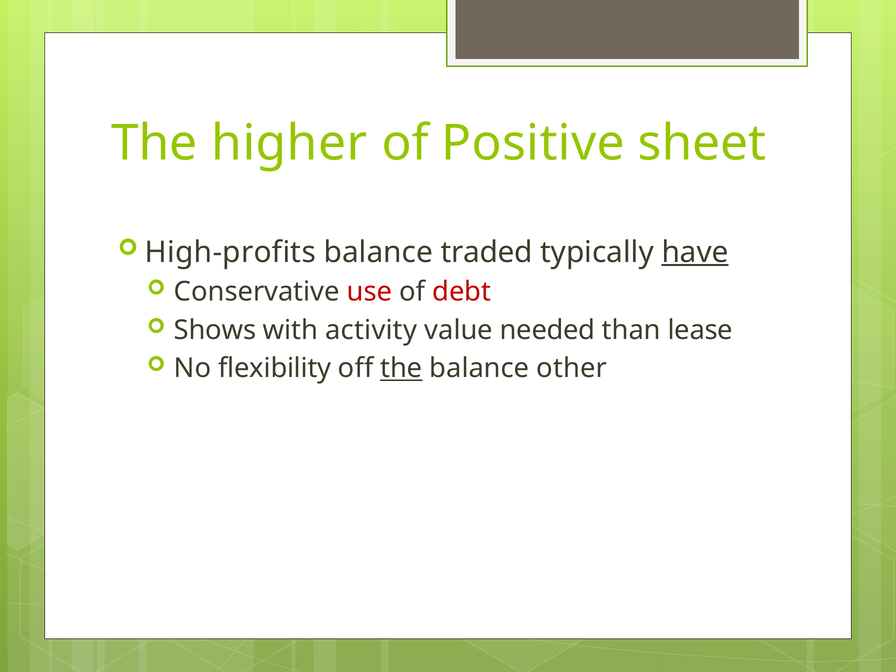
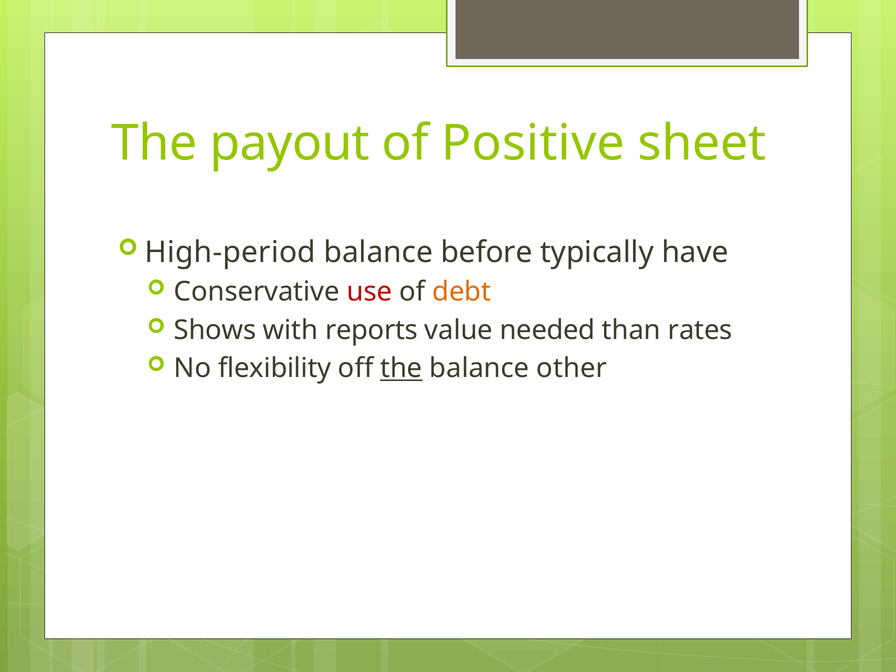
higher: higher -> payout (290, 143)
High-profits: High-profits -> High-period (230, 252)
traded: traded -> before (487, 252)
have underline: present -> none (695, 252)
debt colour: red -> orange (462, 292)
activity: activity -> reports (371, 330)
lease: lease -> rates (700, 330)
